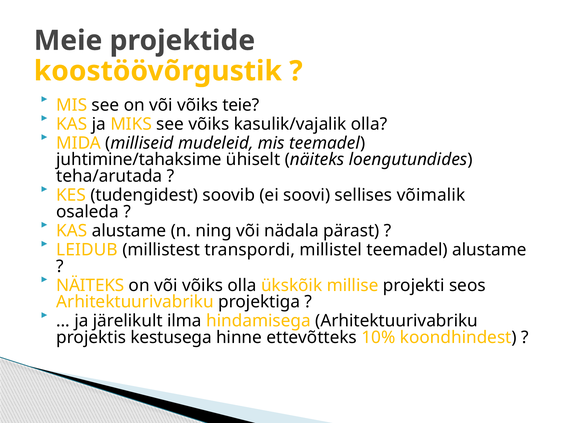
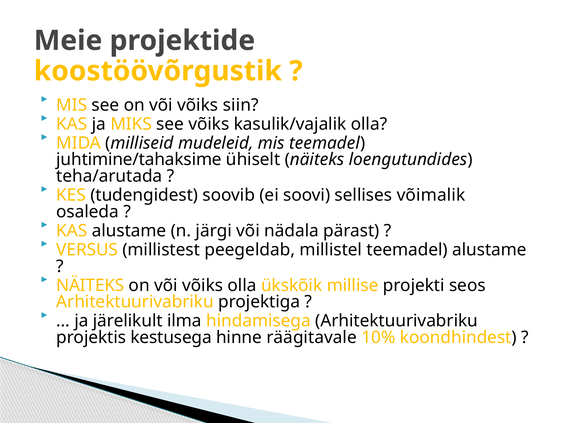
teie: teie -> siin (241, 105)
ning: ning -> järgi (214, 231)
LEIDUB: LEIDUB -> VERSUS (87, 250)
transpordi: transpordi -> peegeldab (250, 250)
ettevõtteks: ettevõtteks -> räägitavale (312, 337)
